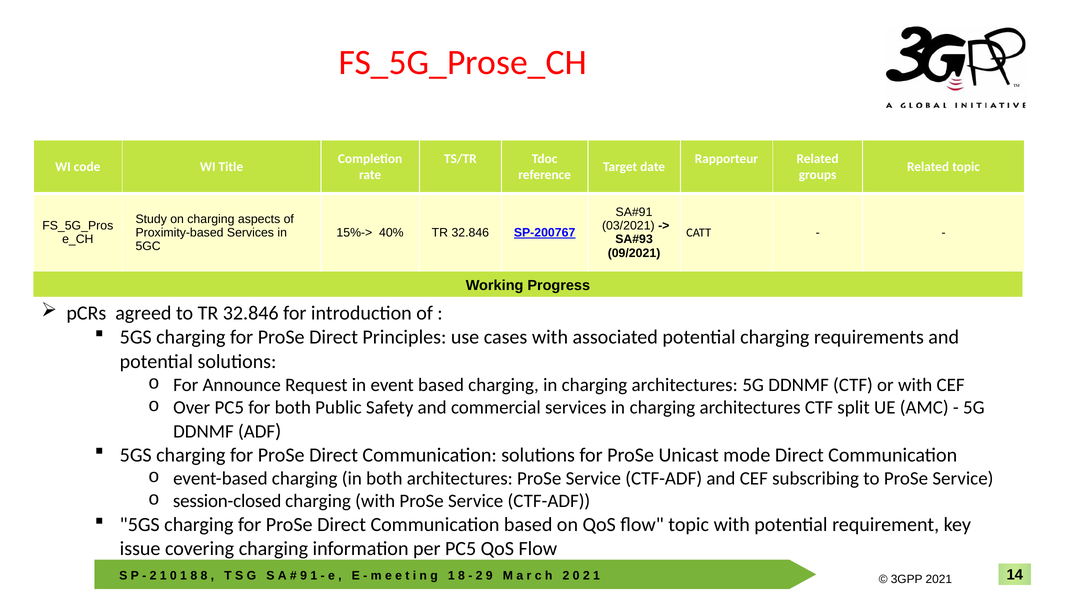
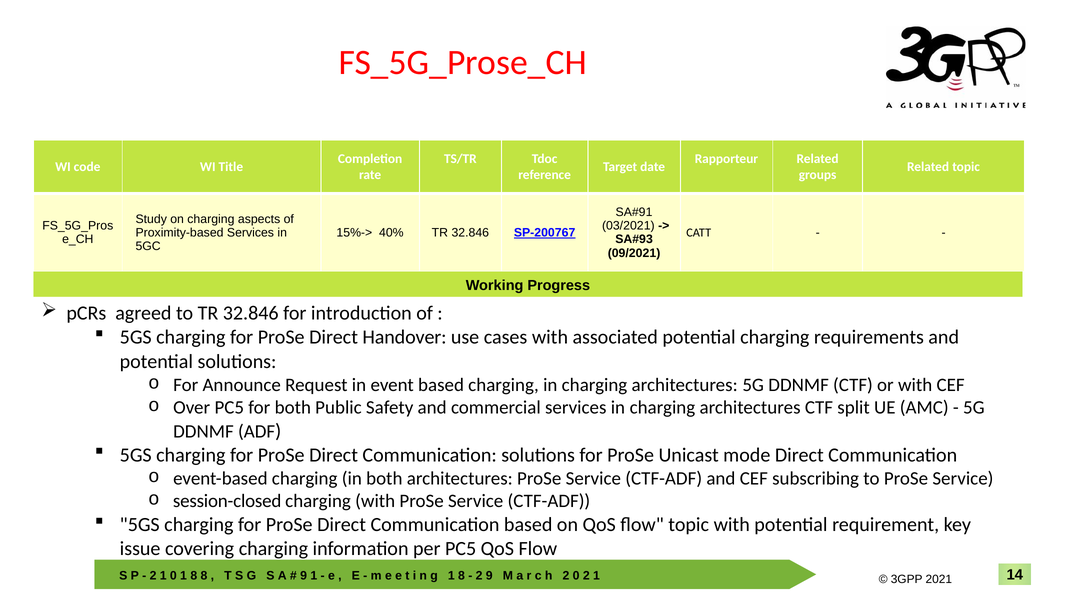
Principles: Principles -> Handover (405, 337)
